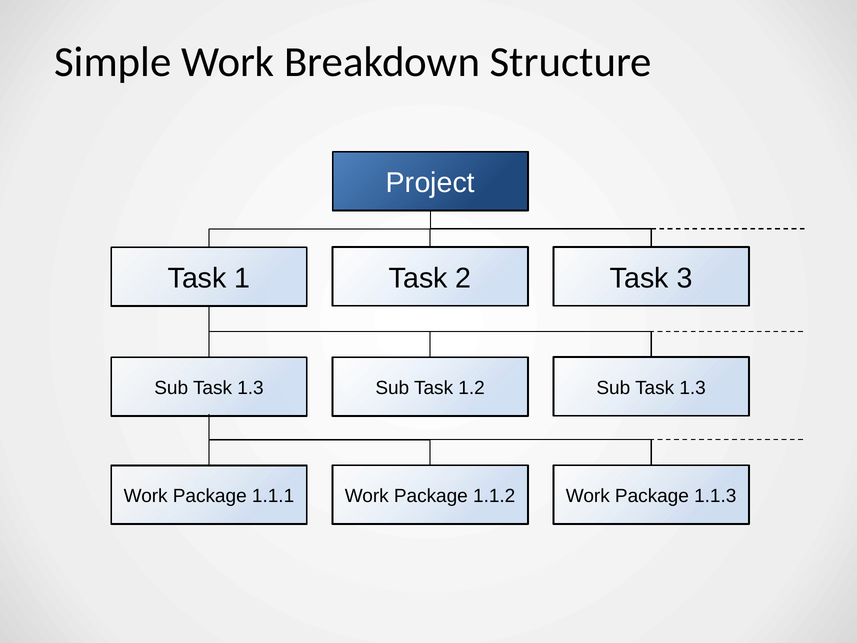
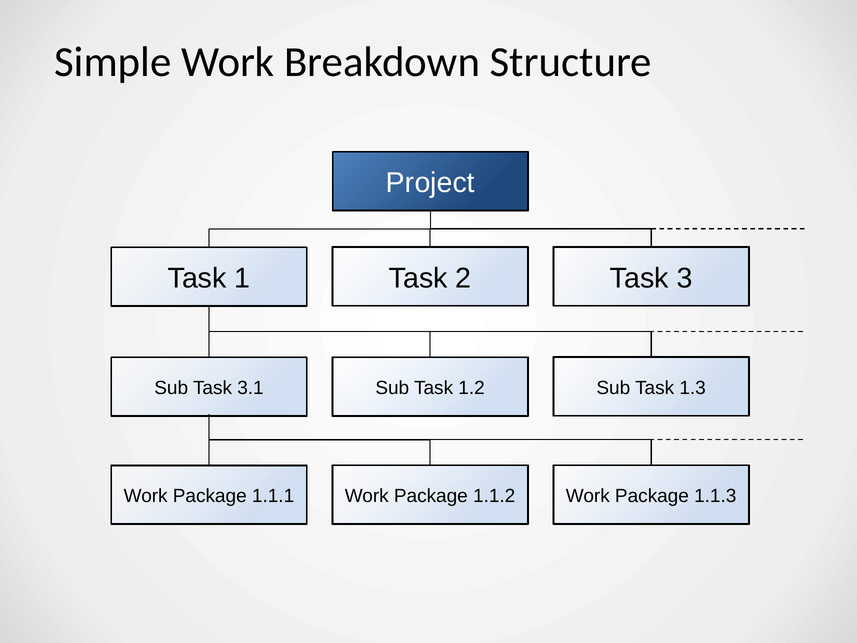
1.3: 1.3 -> 3.1 (250, 388)
